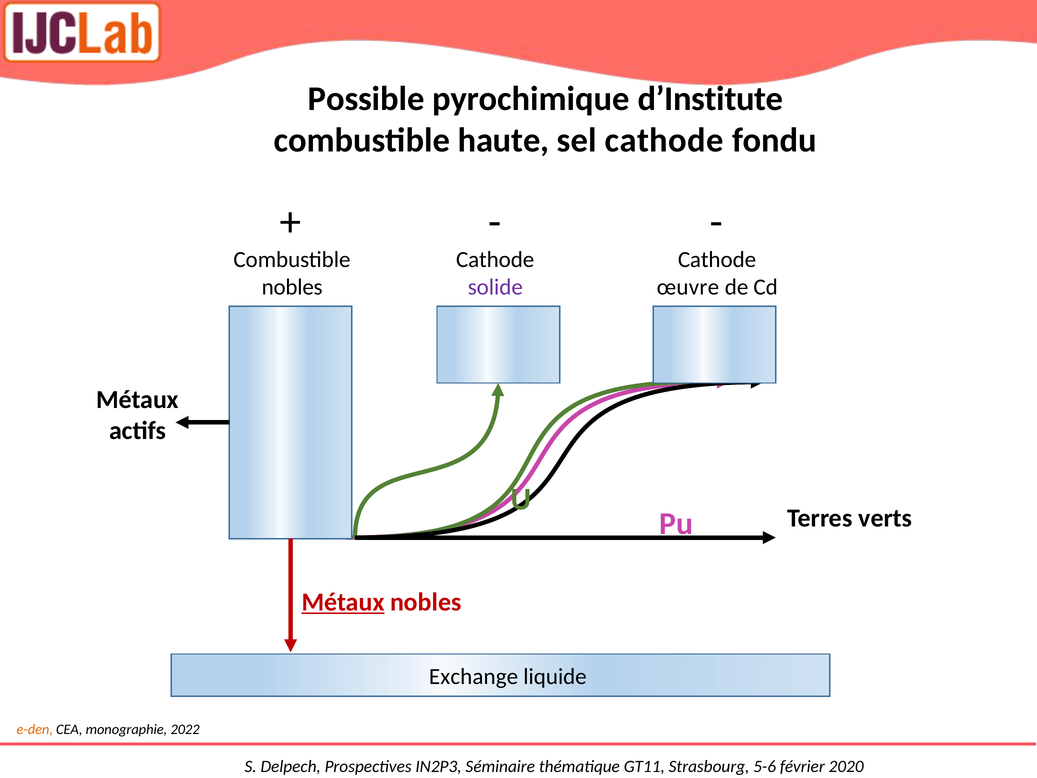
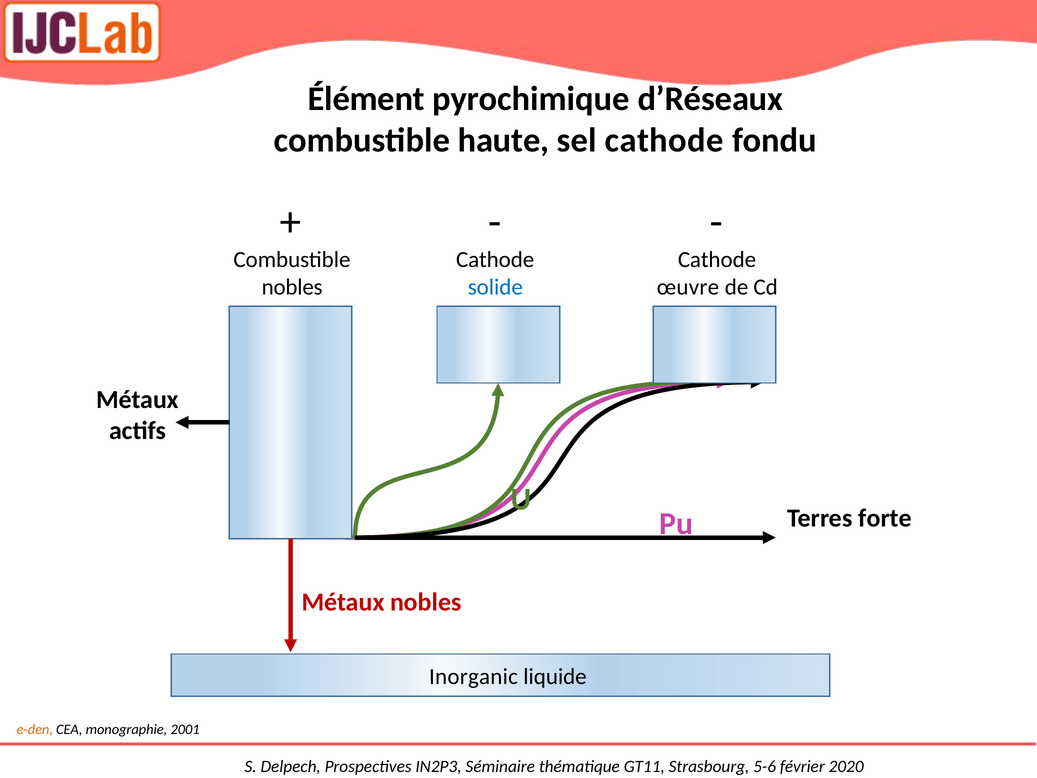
Possible: Possible -> Élément (366, 99)
d’Institute: d’Institute -> d’Réseaux (710, 99)
solide colour: purple -> blue (495, 287)
verts: verts -> forte (885, 518)
Métaux underline: present -> none (343, 602)
Exchange: Exchange -> Inorganic (473, 676)
2022: 2022 -> 2001 (185, 729)
